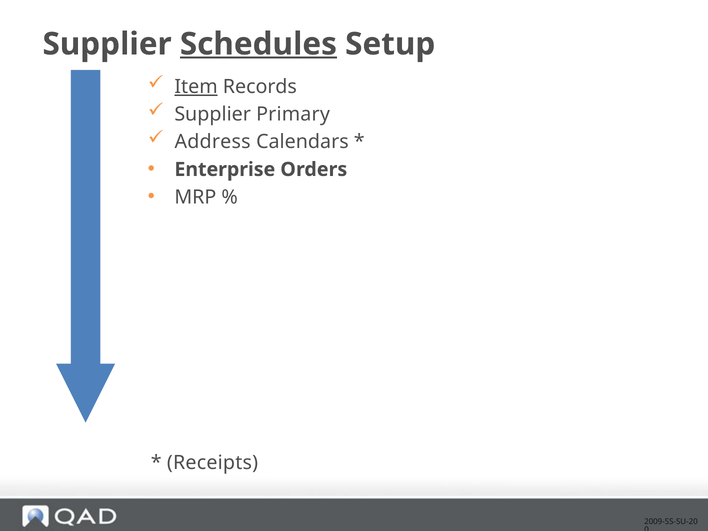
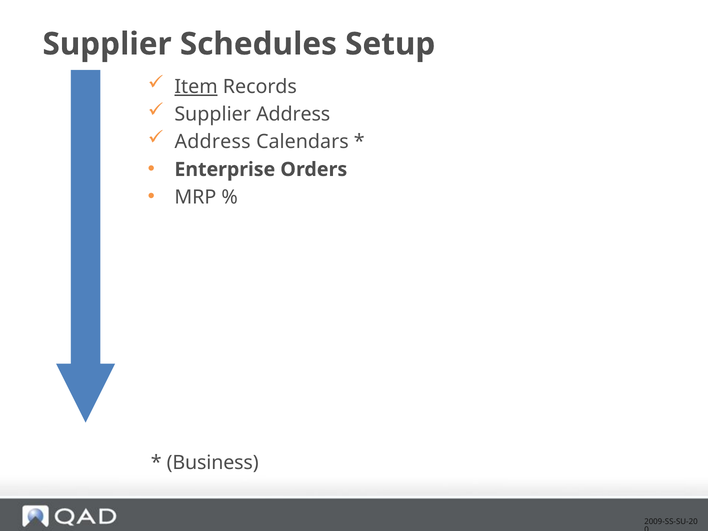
Schedules underline: present -> none (258, 44)
Supplier Primary: Primary -> Address (293, 114)
Receipts: Receipts -> Business (213, 463)
